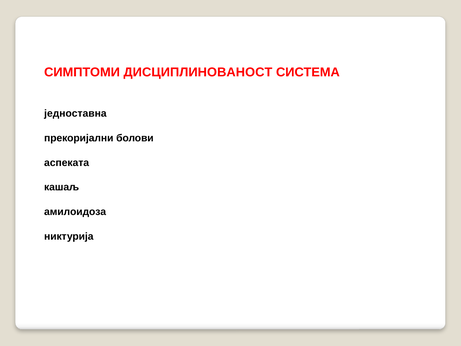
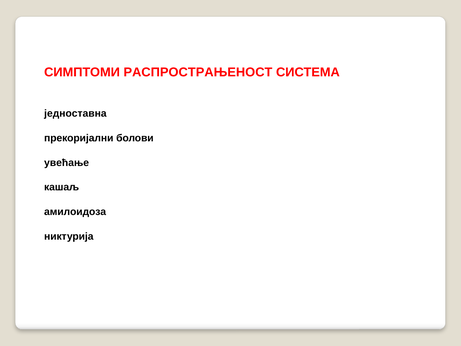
ДИСЦИПЛИНОВАНОСТ: ДИСЦИПЛИНОВАНОСТ -> РАСПРОСТРАЊЕНОСТ (198, 72)
аспеката: аспеката -> увећање (67, 163)
